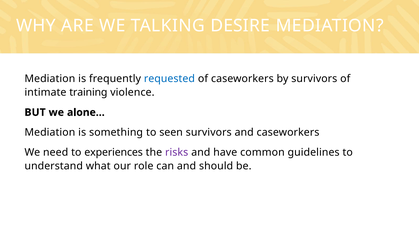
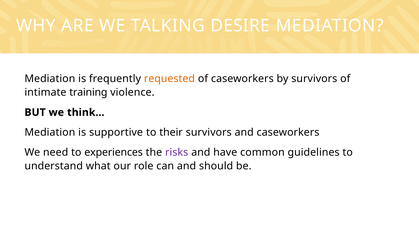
requested colour: blue -> orange (169, 78)
alone…: alone… -> think… (86, 112)
something: something -> supportive (116, 132)
seen: seen -> their (171, 132)
